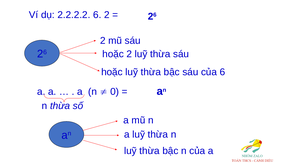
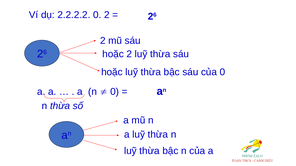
2.2.2.2 6: 6 -> 0 (97, 15)
của 6: 6 -> 0 (222, 72)
